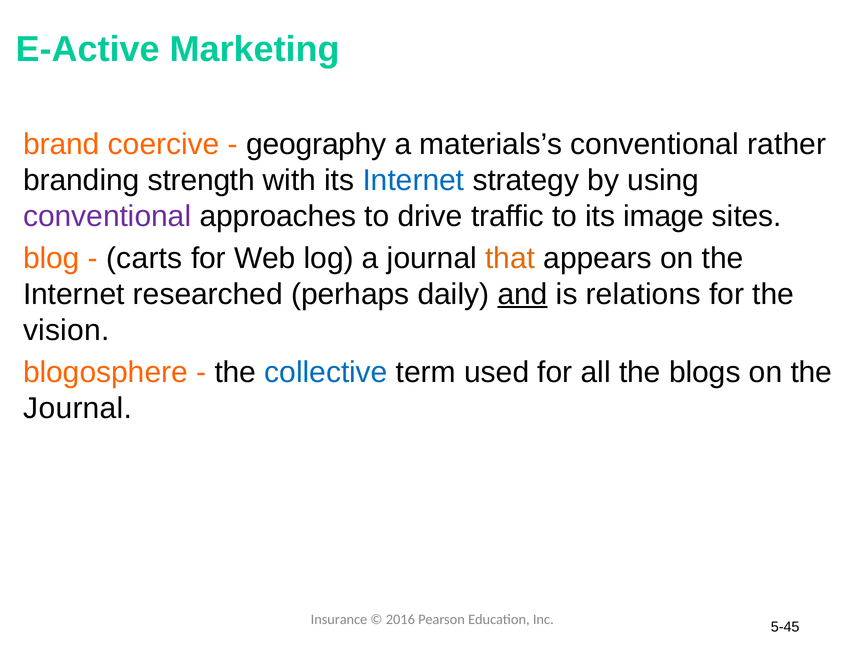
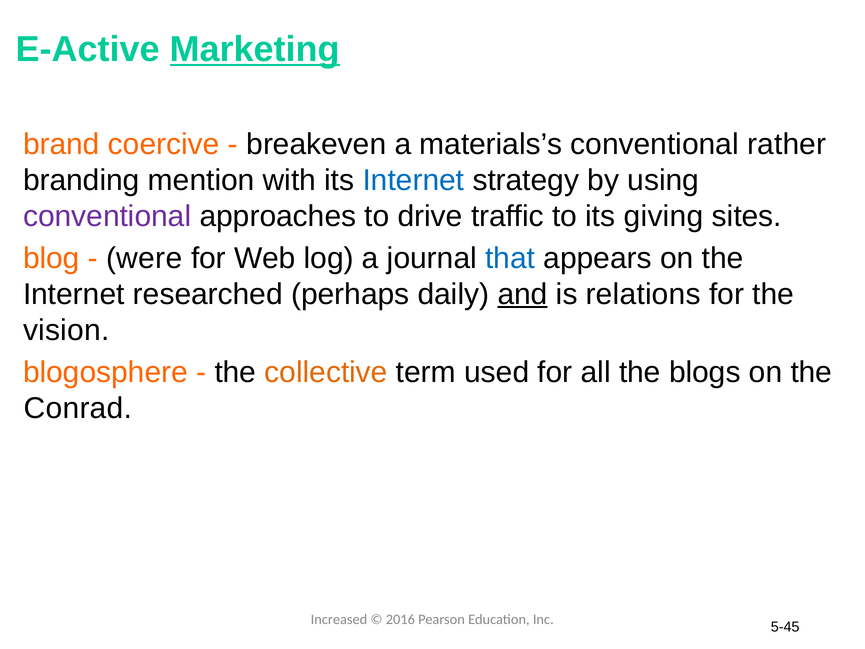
Marketing underline: none -> present (255, 49)
geography: geography -> breakeven (316, 144)
strength: strength -> mention (201, 180)
image: image -> giving (663, 216)
carts: carts -> were (144, 258)
that colour: orange -> blue (510, 258)
collective colour: blue -> orange (326, 372)
Journal: Journal -> Conrad (78, 408)
Insurance: Insurance -> Increased (339, 619)
